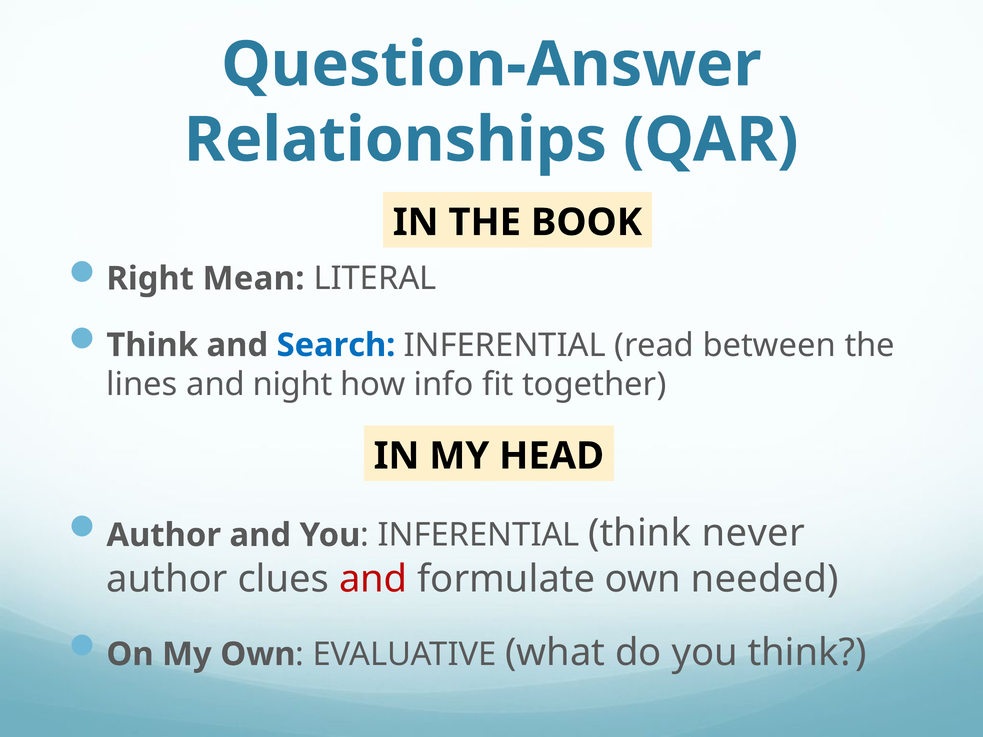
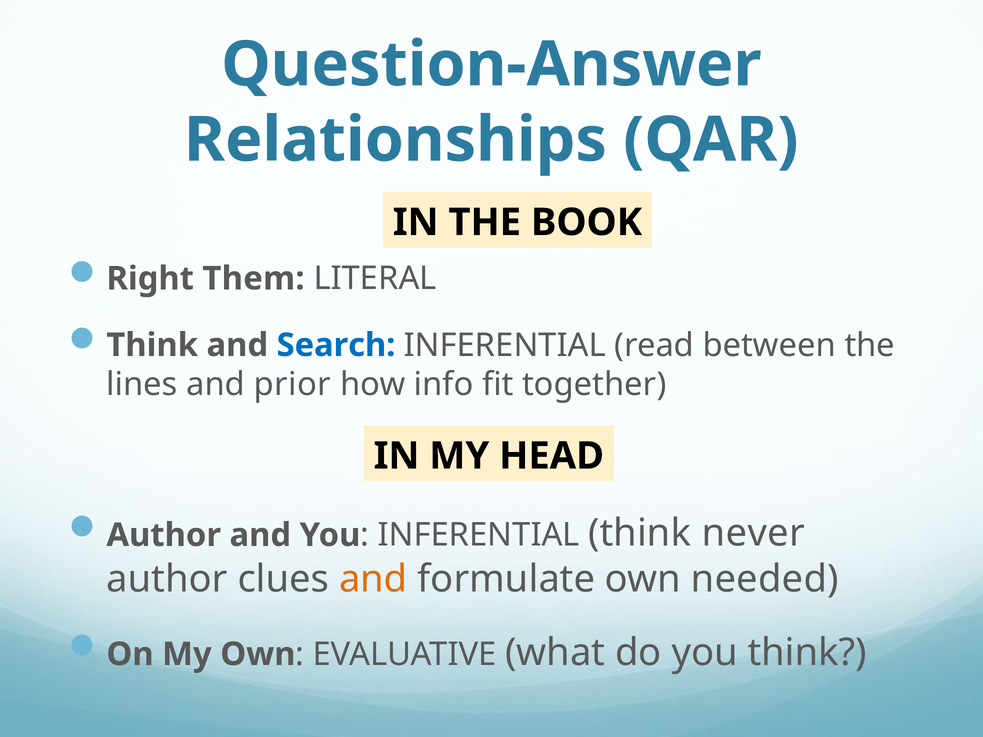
Mean: Mean -> Them (254, 279)
night: night -> prior (292, 385)
and colour: red -> orange (373, 579)
